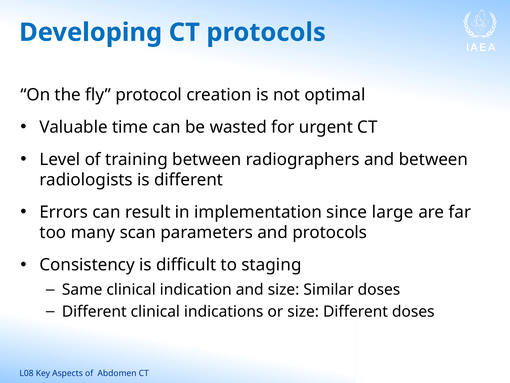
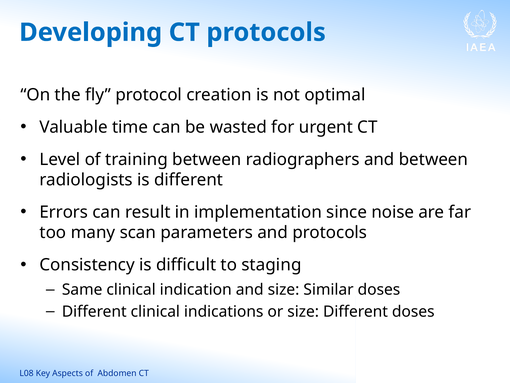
large: large -> noise (393, 212)
